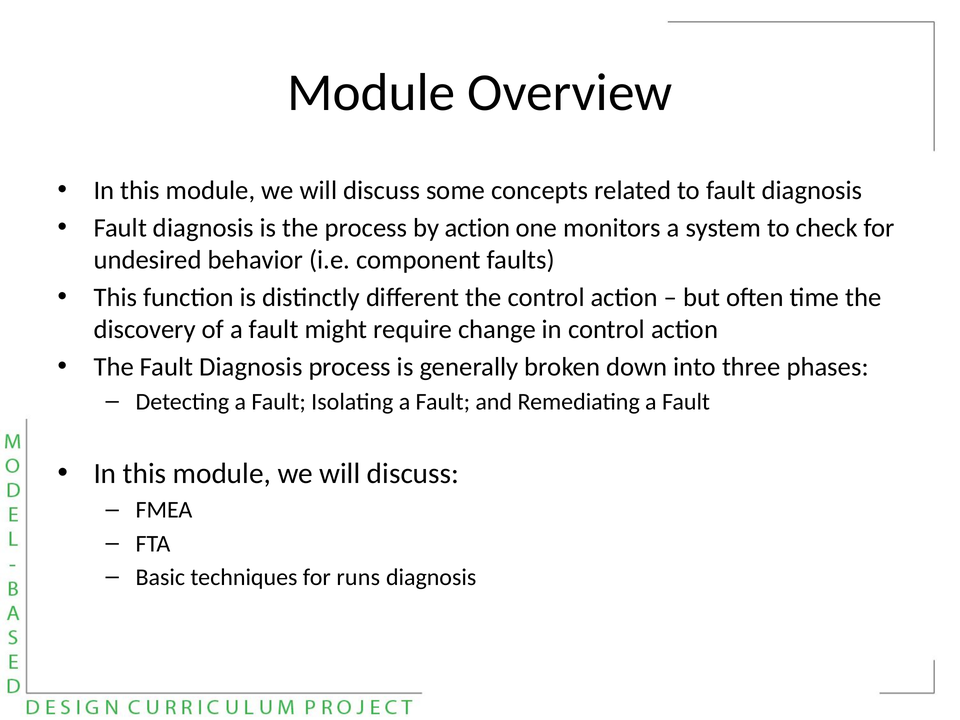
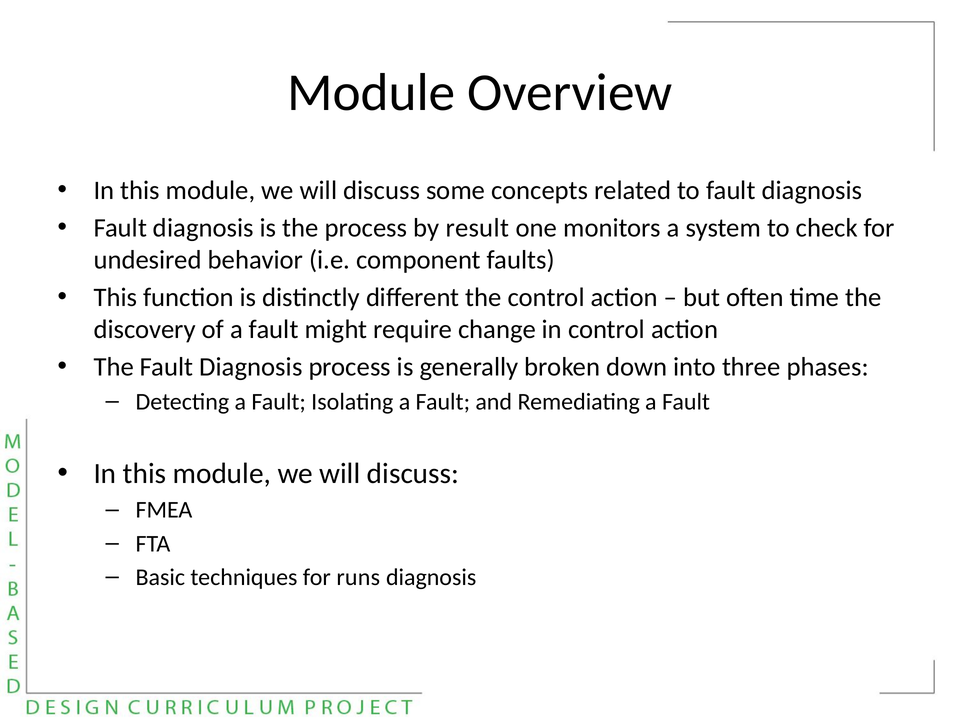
by action: action -> result (477, 228)
